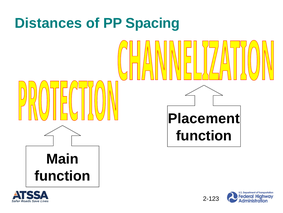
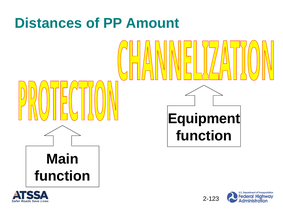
Spacing: Spacing -> Amount (153, 23)
Placement: Placement -> Equipment (204, 118)
